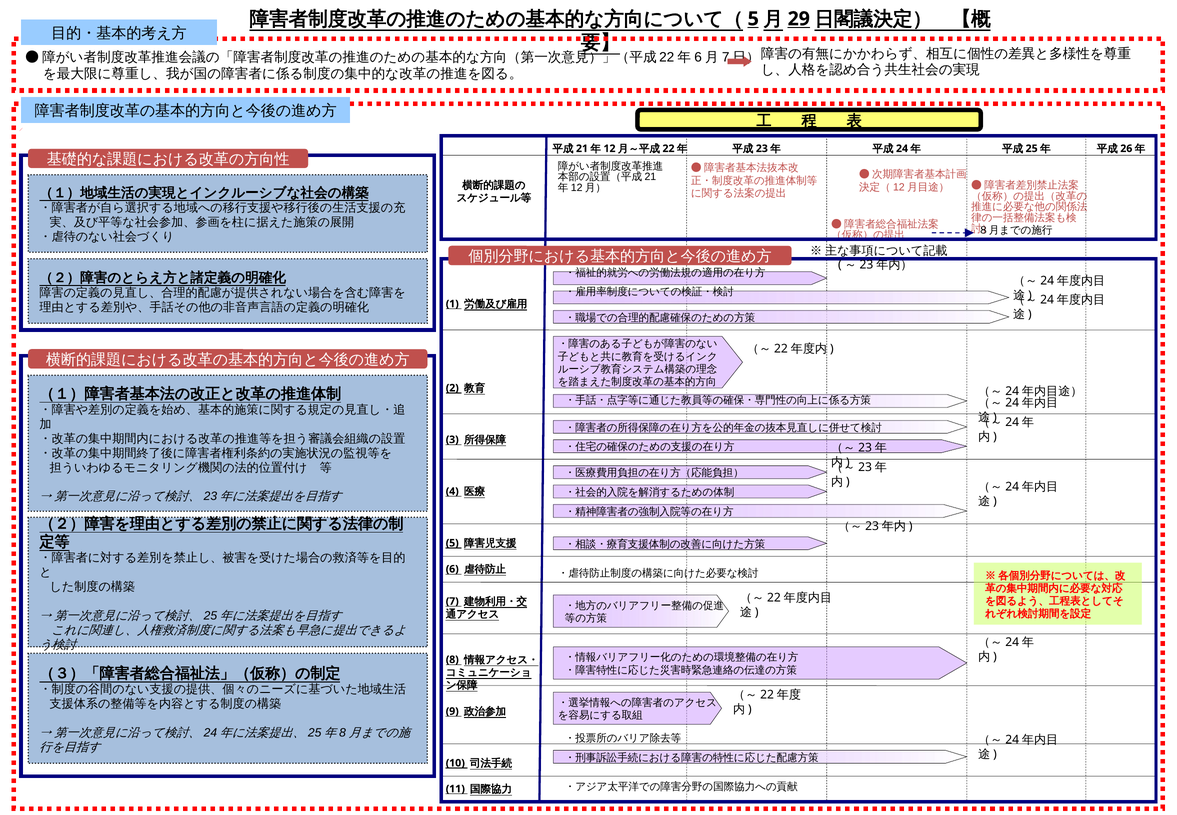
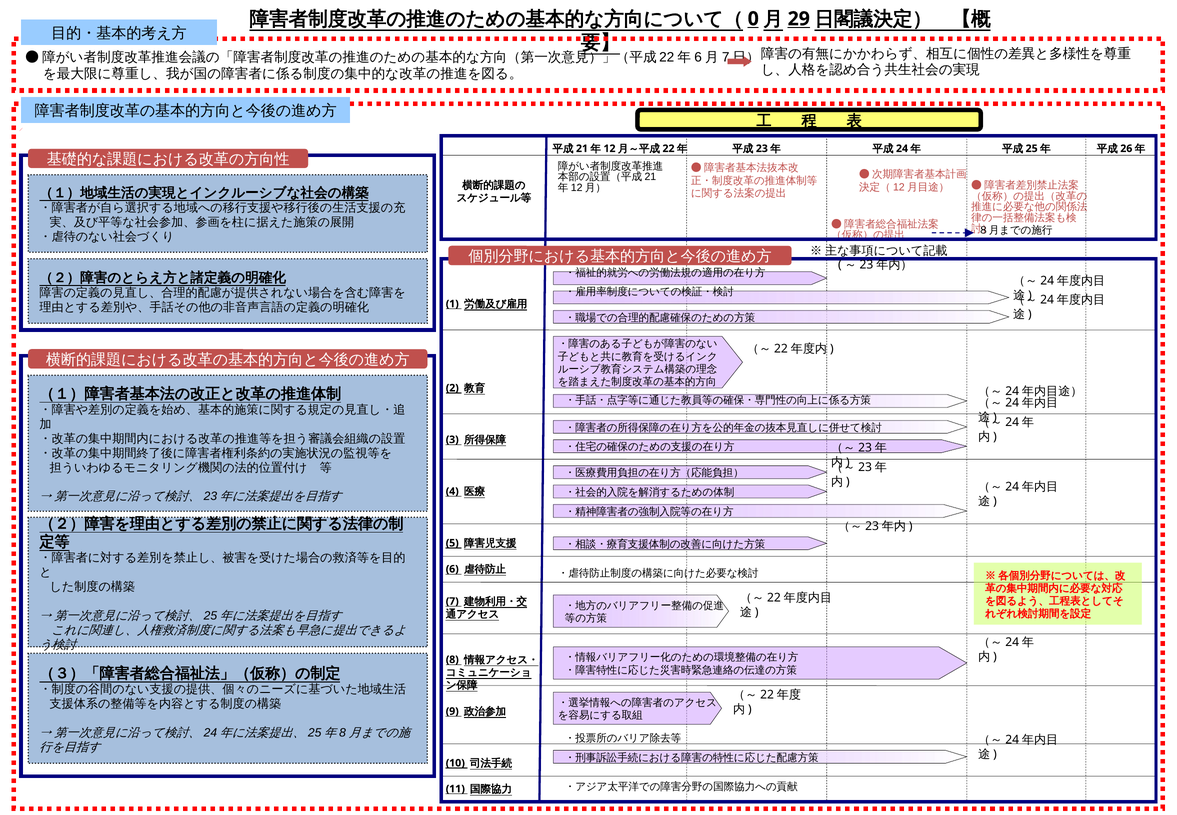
5: 5 -> 0 (753, 19)
